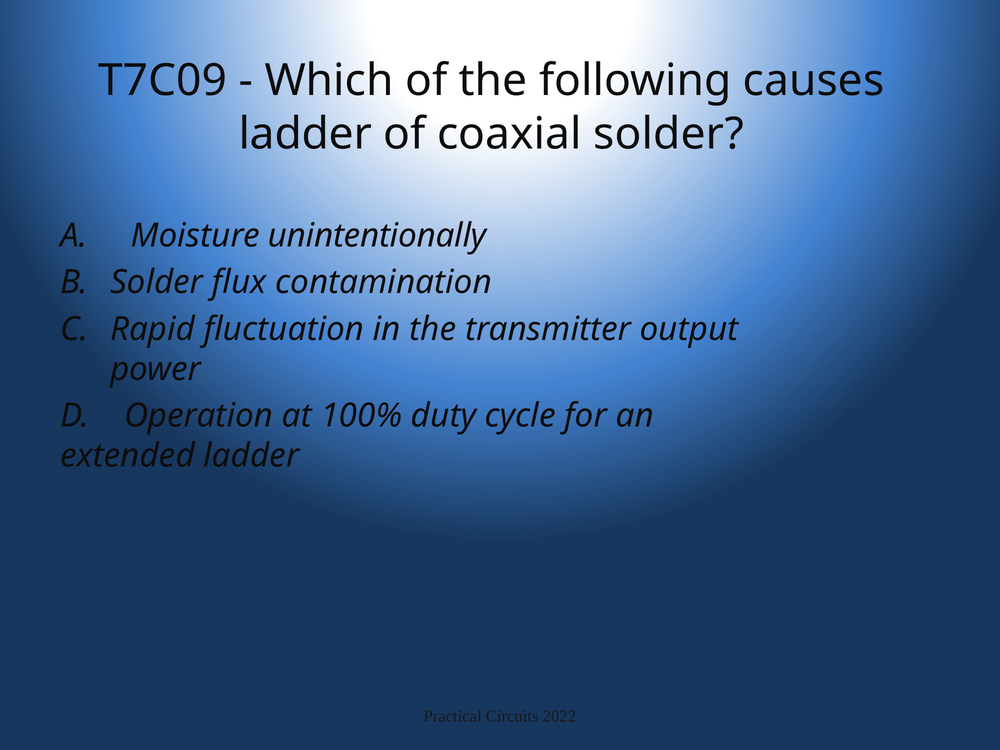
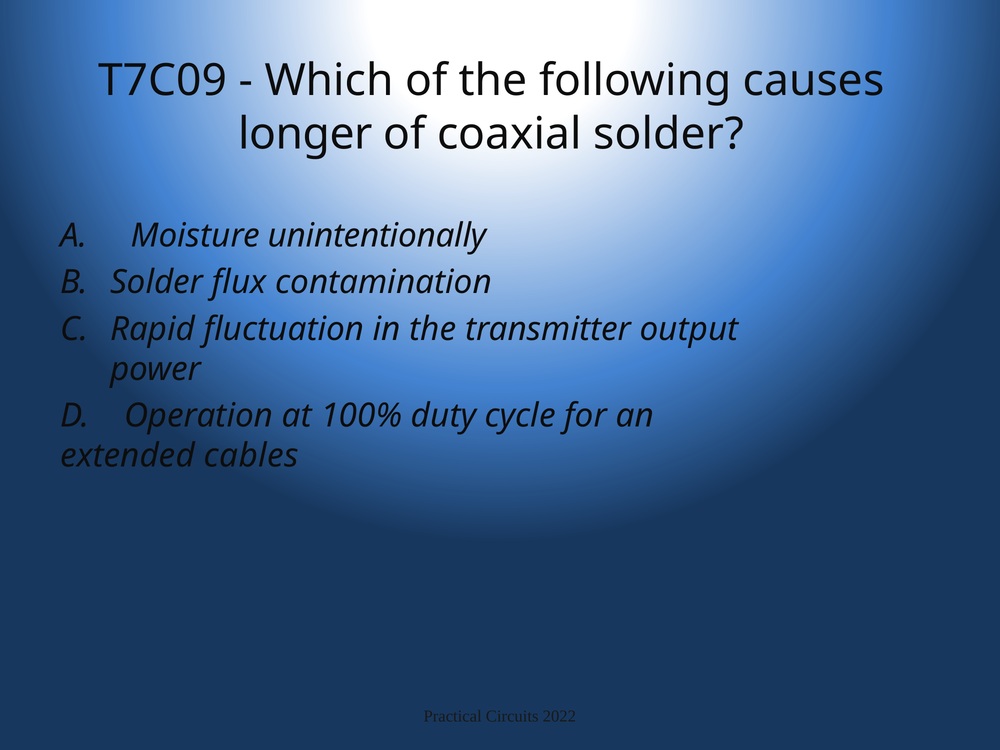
ladder: ladder -> longer (306, 134)
extended ladder: ladder -> cables (251, 456)
